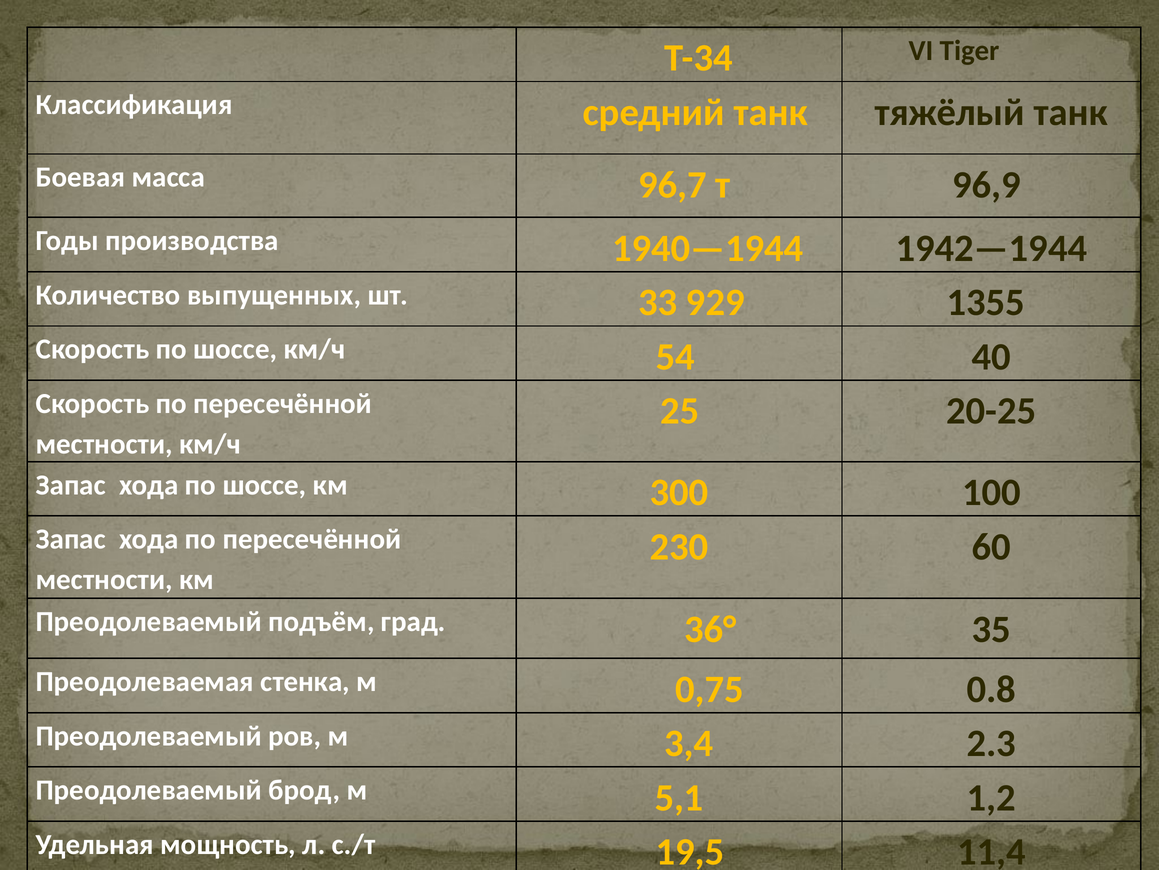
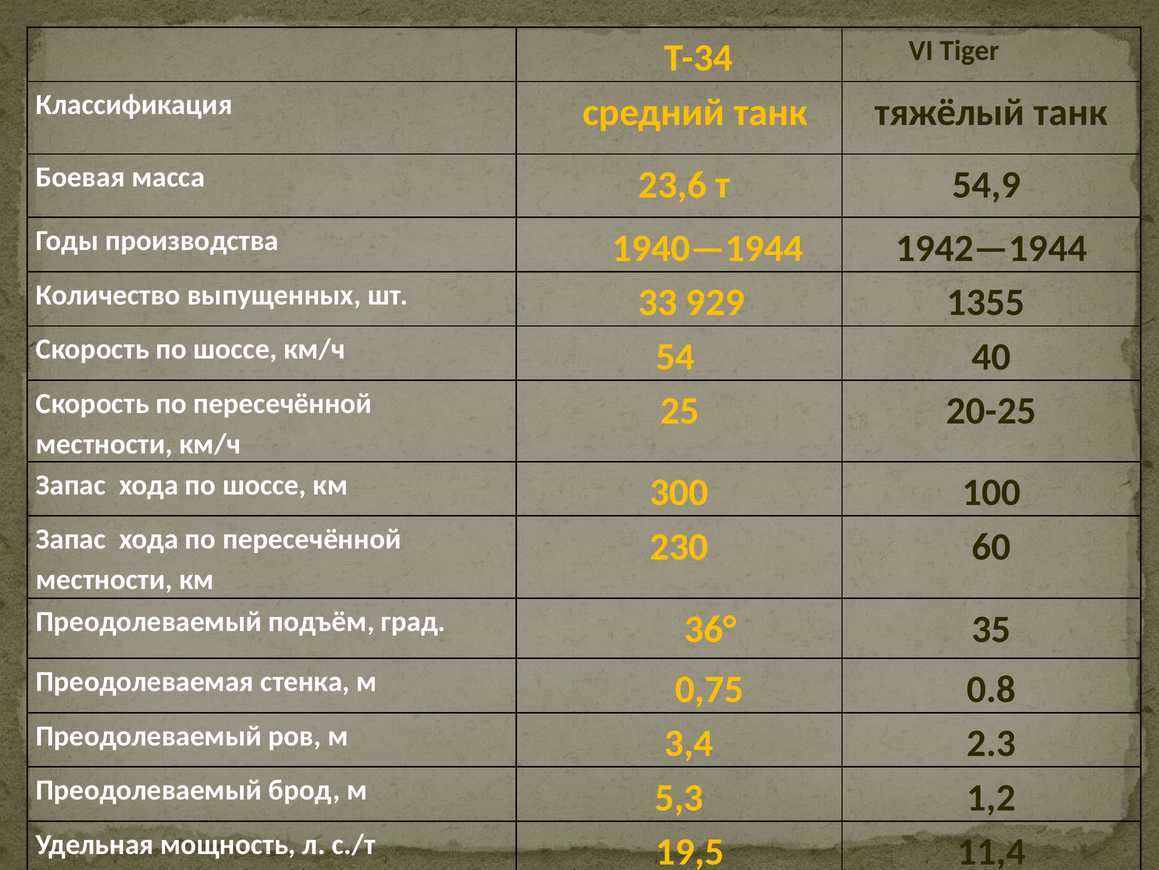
96,7: 96,7 -> 23,6 (672, 185)
96,9: 96,9 -> 54,9 (987, 185)
5,1: 5,1 -> 5,3 (679, 797)
